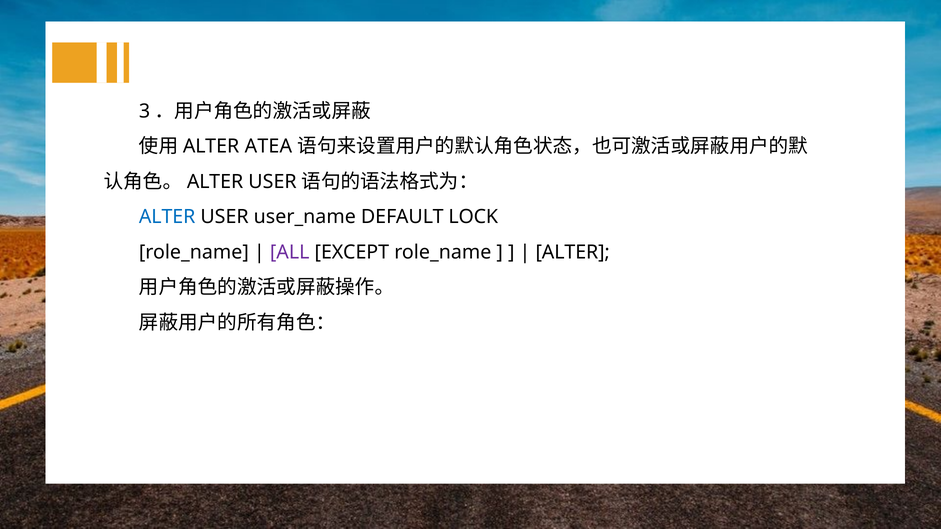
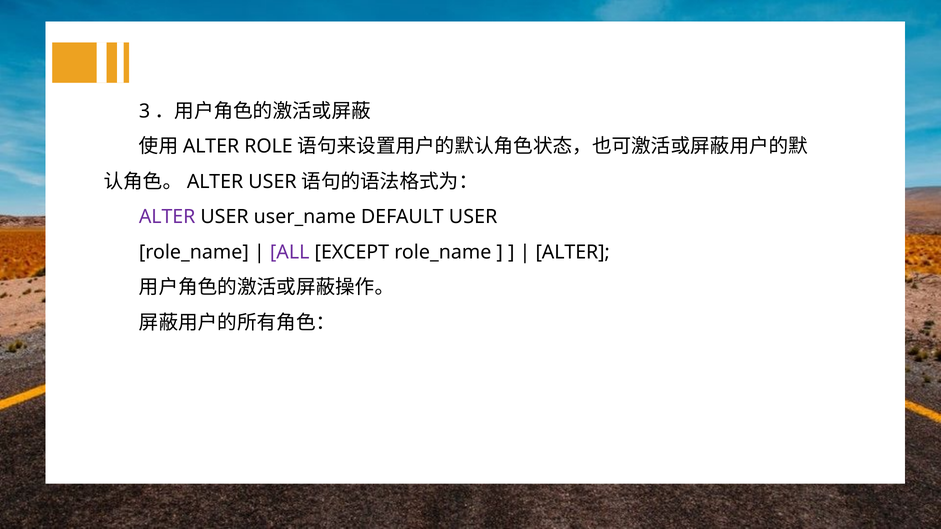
ATEA: ATEA -> ROLE (269, 146)
ALTER colour: blue -> purple (167, 217)
DEFAULT LOCK: LOCK -> USER (473, 217)
